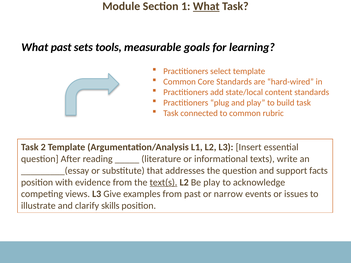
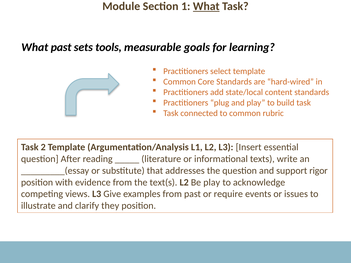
facts: facts -> rigor (319, 171)
text(s underline: present -> none (163, 182)
narrow: narrow -> require (228, 194)
skills: skills -> they (110, 206)
